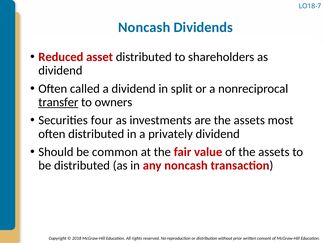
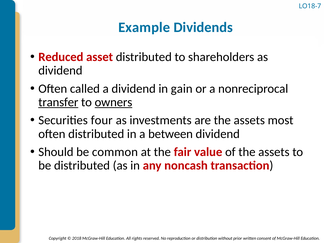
Noncash: Noncash -> Example (144, 27)
split: split -> gain (182, 89)
owners underline: none -> present (113, 102)
privately: privately -> between (171, 134)
